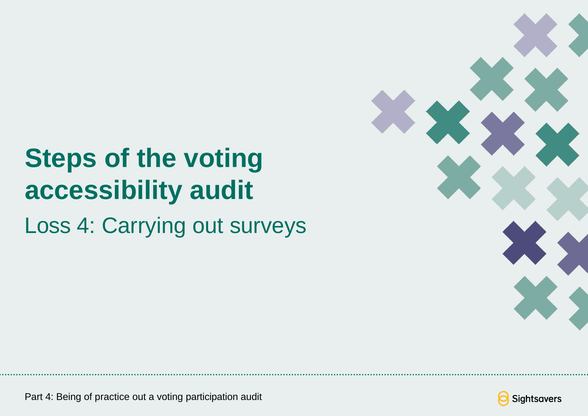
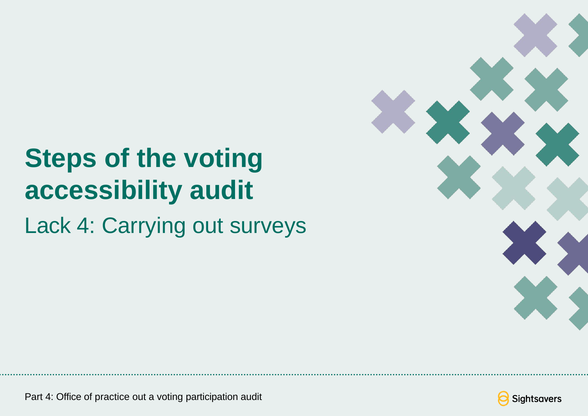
Loss: Loss -> Lack (48, 226)
Being: Being -> Office (69, 397)
